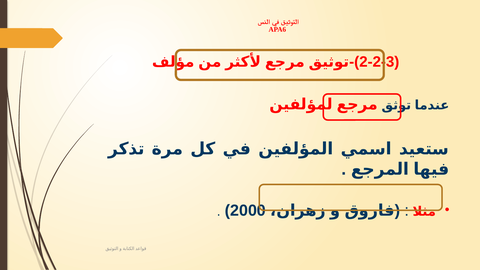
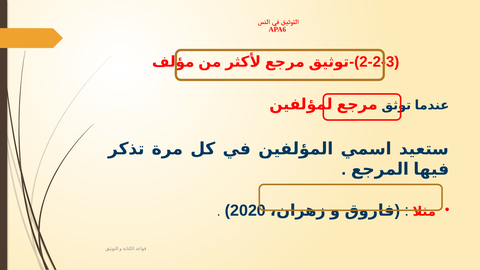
2000: 2000 -> 2020 (248, 211)
